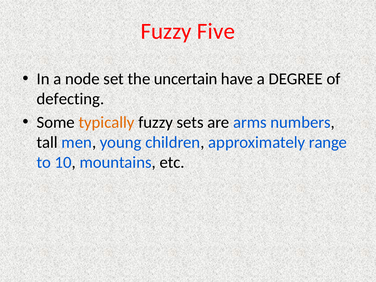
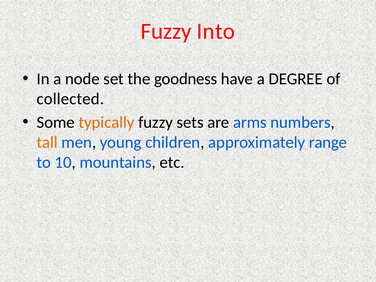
Five: Five -> Into (216, 31)
uncertain: uncertain -> goodness (186, 79)
defecting: defecting -> collected (70, 99)
tall colour: black -> orange (47, 142)
